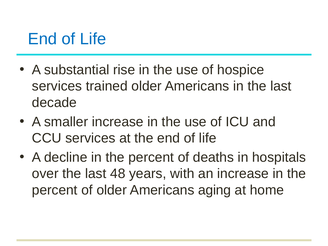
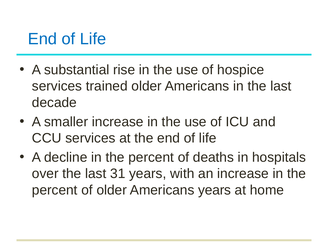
48: 48 -> 31 (118, 174)
Americans aging: aging -> years (215, 190)
